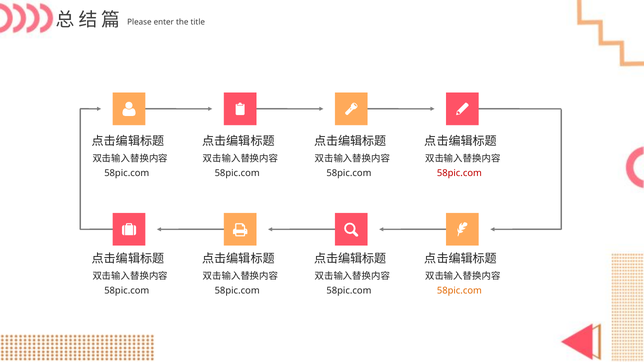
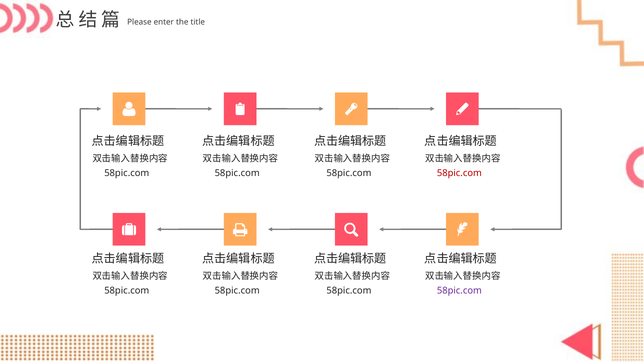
58pic.com colour: orange -> purple (459, 291)
